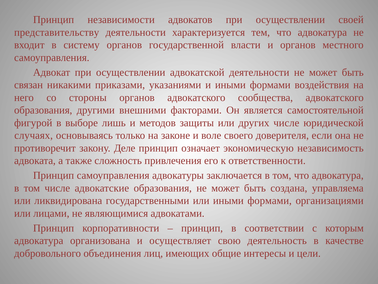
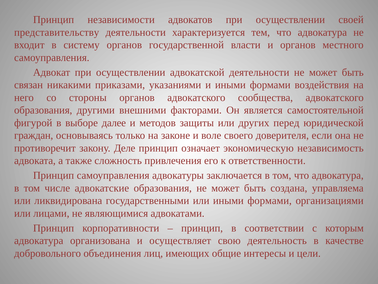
лишь: лишь -> далее (114, 123)
других числе: числе -> перед (286, 123)
случаях: случаях -> граждан (34, 135)
